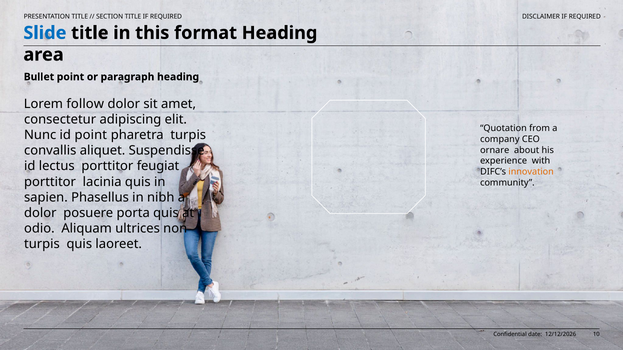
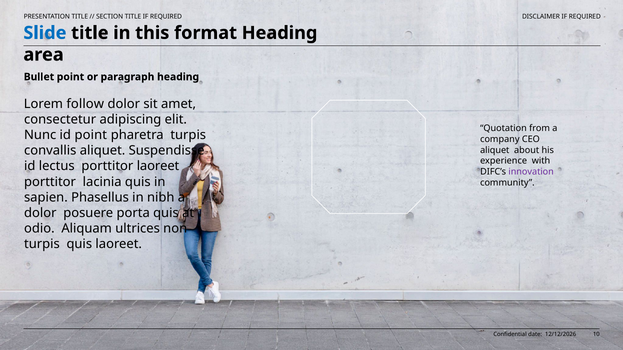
ornare: ornare -> aliquet (495, 150)
porttitor feugiat: feugiat -> laoreet (158, 166)
innovation colour: orange -> purple (531, 172)
